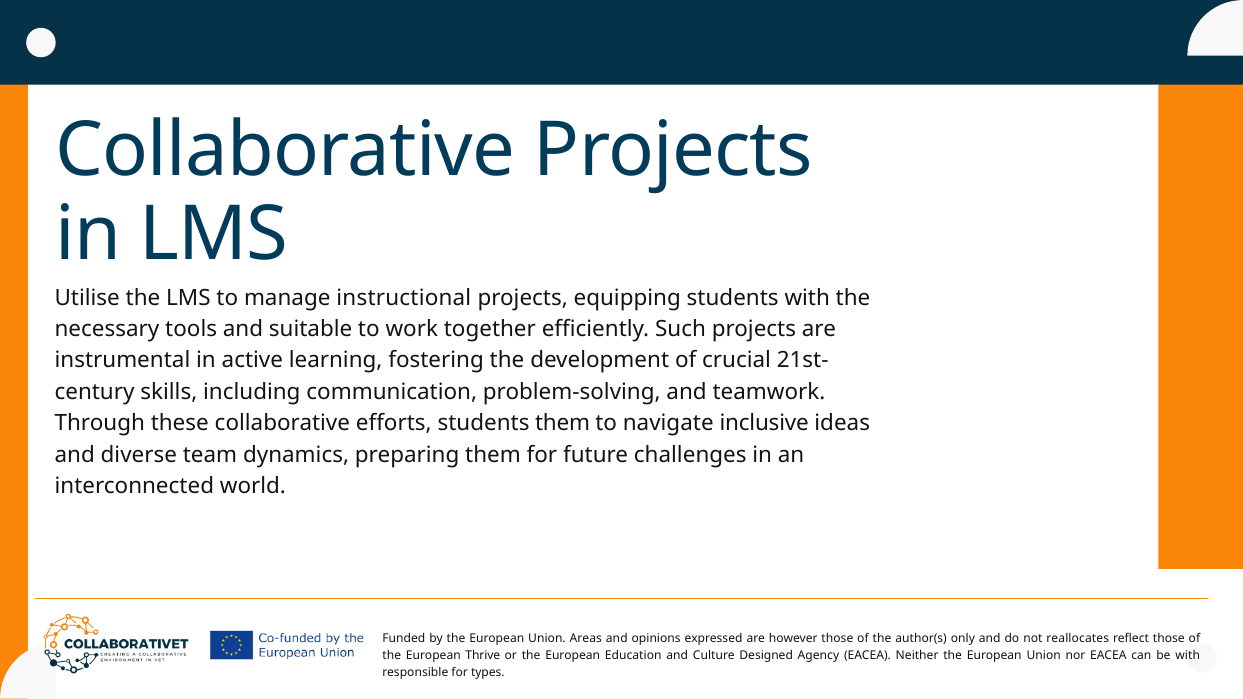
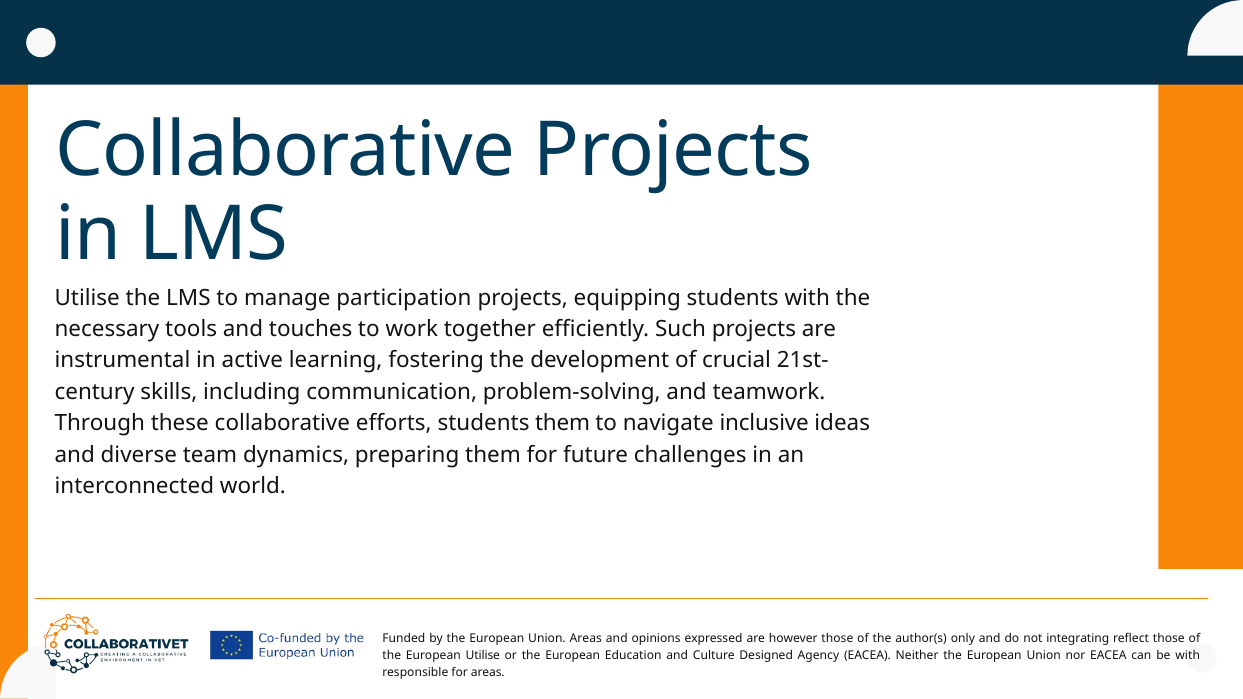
instructional: instructional -> participation (404, 298)
suitable: suitable -> touches (311, 329)
reallocates: reallocates -> integrating (1078, 639)
European Thrive: Thrive -> Utilise (483, 656)
for types: types -> areas (488, 673)
